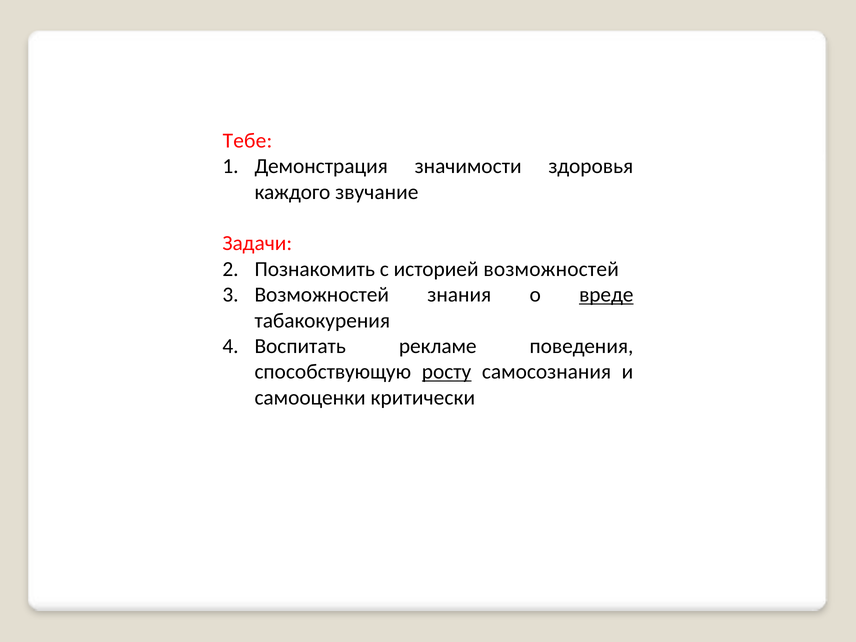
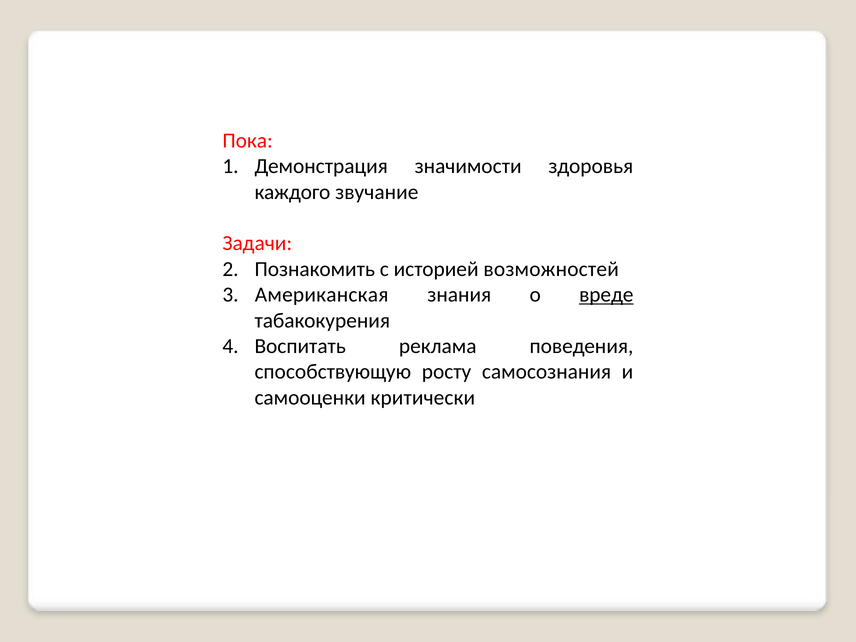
Тебе: Тебе -> Пока (248, 141)
Возможностей: Возможностей -> Американская (322, 295)
рекламе: рекламе -> реклама (438, 346)
росту underline: present -> none (447, 372)
